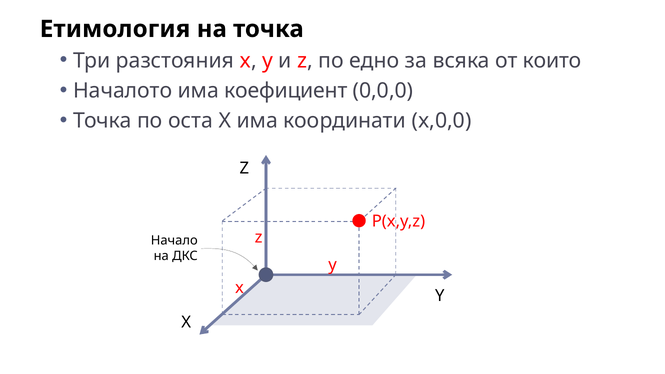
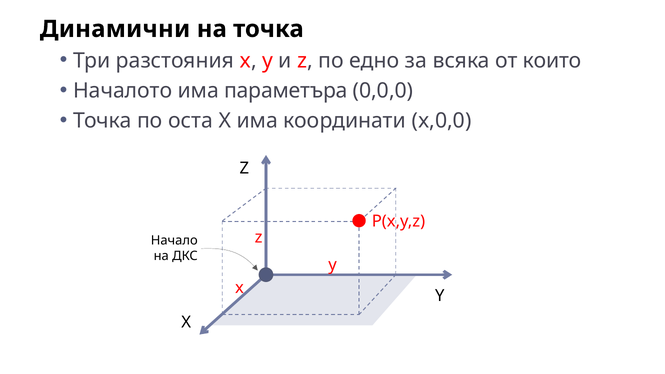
Етимология: Етимология -> Динамични (115, 29)
коефициент: коефициент -> параметъра (286, 91)
